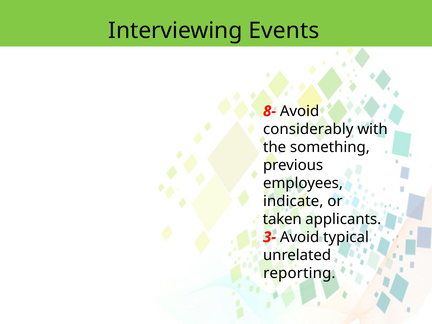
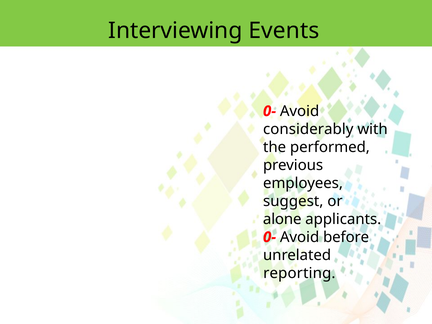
8-: 8- -> 0- (270, 111)
something: something -> performed (330, 147)
indicate: indicate -> suggest (293, 201)
taken: taken -> alone (282, 219)
3-: 3- -> 0- (270, 237)
typical: typical -> before (346, 237)
